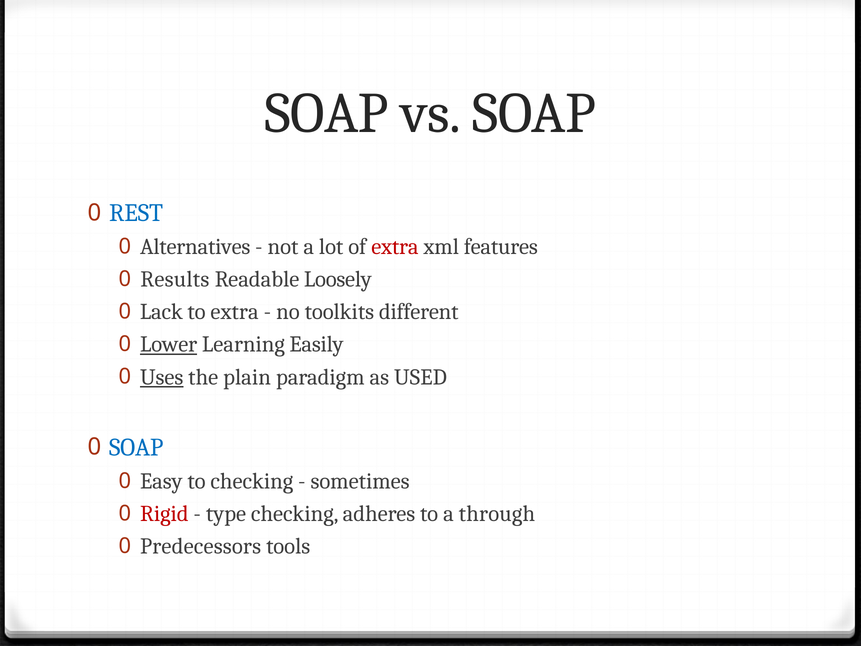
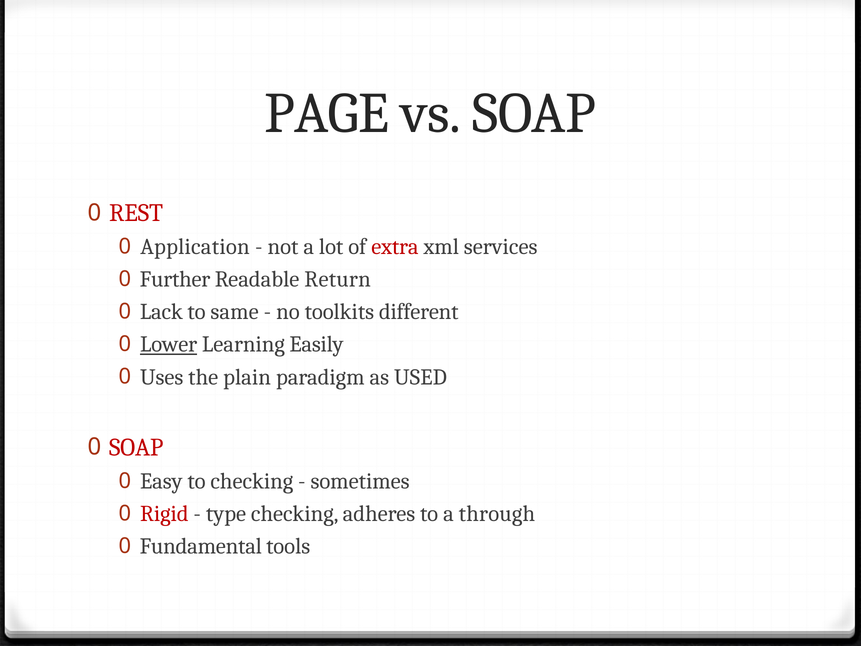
SOAP: SOAP -> PAGE (327, 113)
REST colour: blue -> red (136, 213)
Alternatives: Alternatives -> Application (195, 247)
features: features -> services (501, 247)
Results: Results -> Further (175, 279)
Loosely: Loosely -> Return (338, 279)
to extra: extra -> same (235, 312)
Uses underline: present -> none (162, 377)
SOAP colour: blue -> red (136, 447)
Predecessors: Predecessors -> Fundamental (201, 546)
